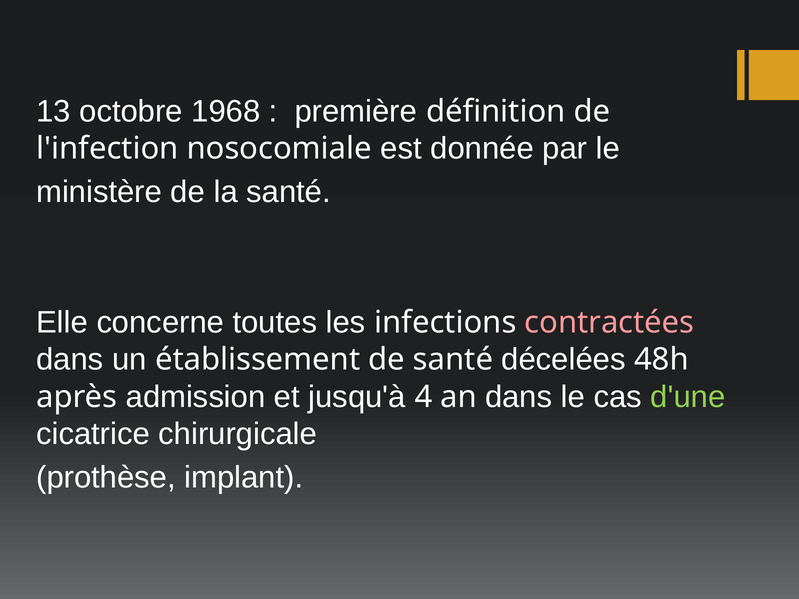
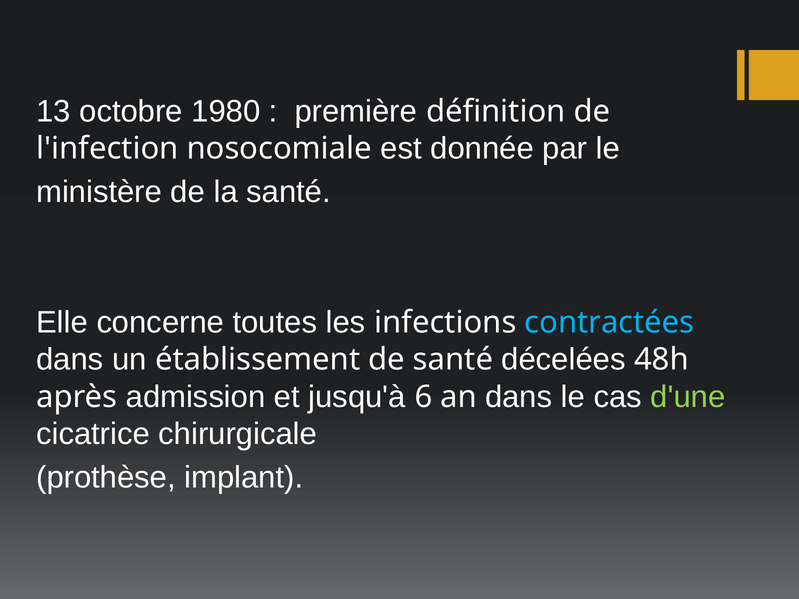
1968: 1968 -> 1980 (226, 112)
contractées colour: pink -> light blue (609, 323)
4: 4 -> 6 (423, 397)
